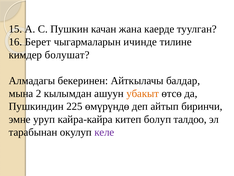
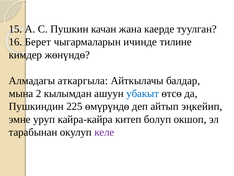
болушат: болушат -> жөнүндө (67, 55)
бекеринен: бекеринен -> аткаргыла (83, 80)
убакыт colour: orange -> blue (143, 93)
биринчи: биринчи -> эңкейип (202, 106)
талдоо: талдоо -> окшоп (190, 119)
